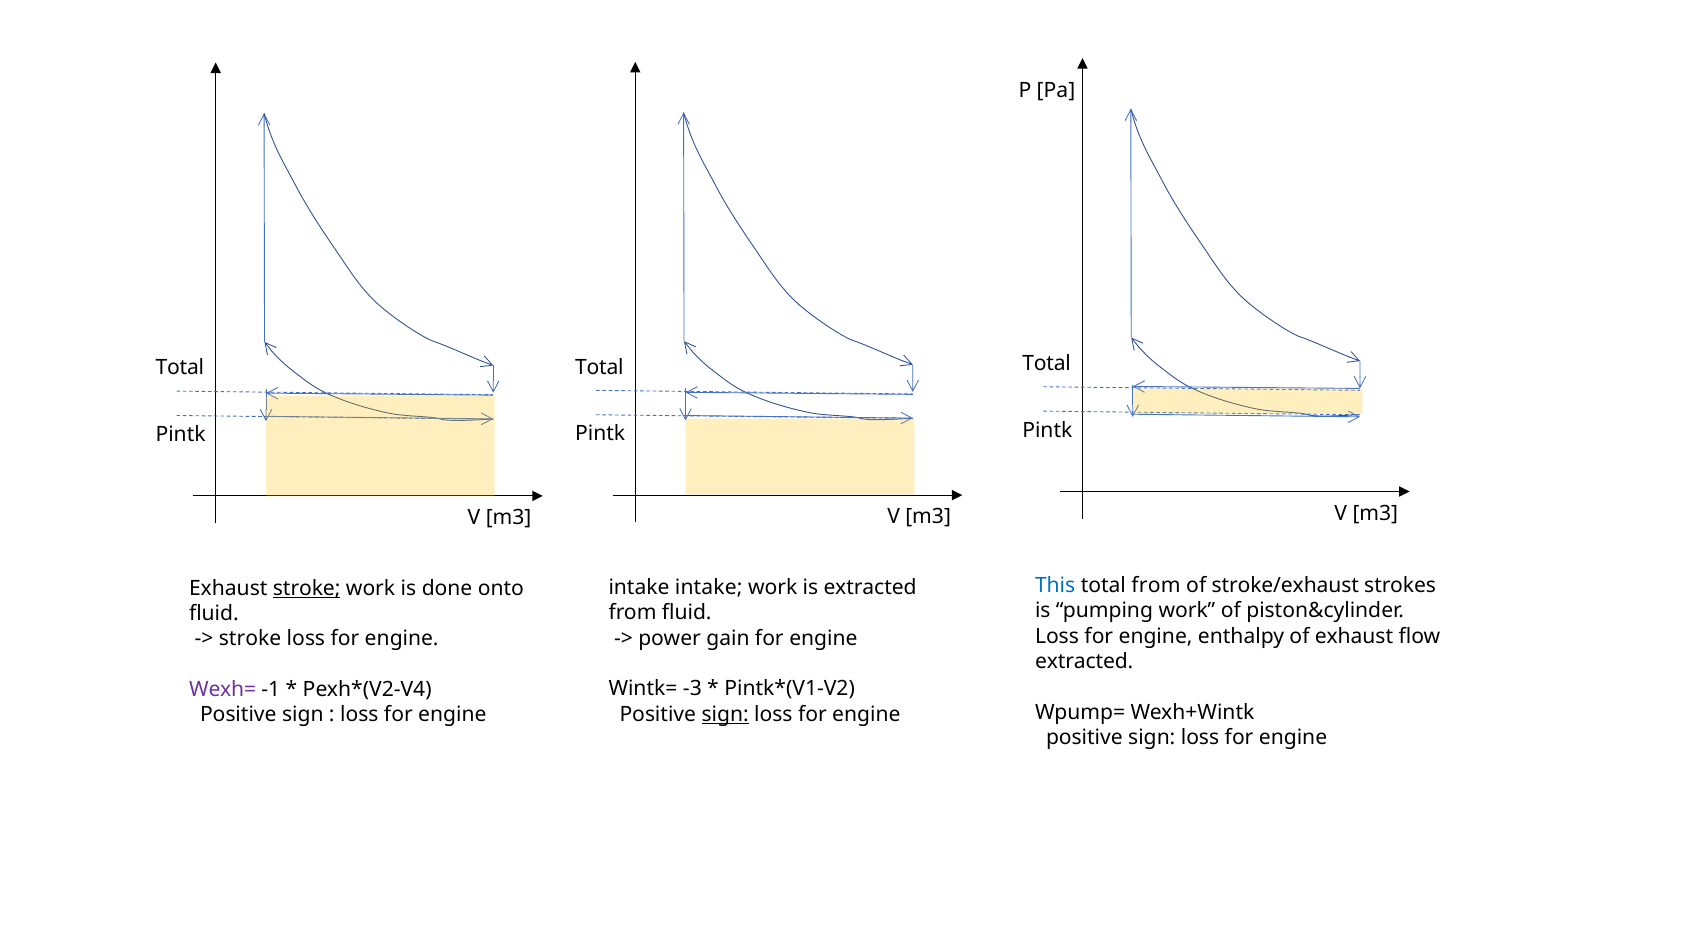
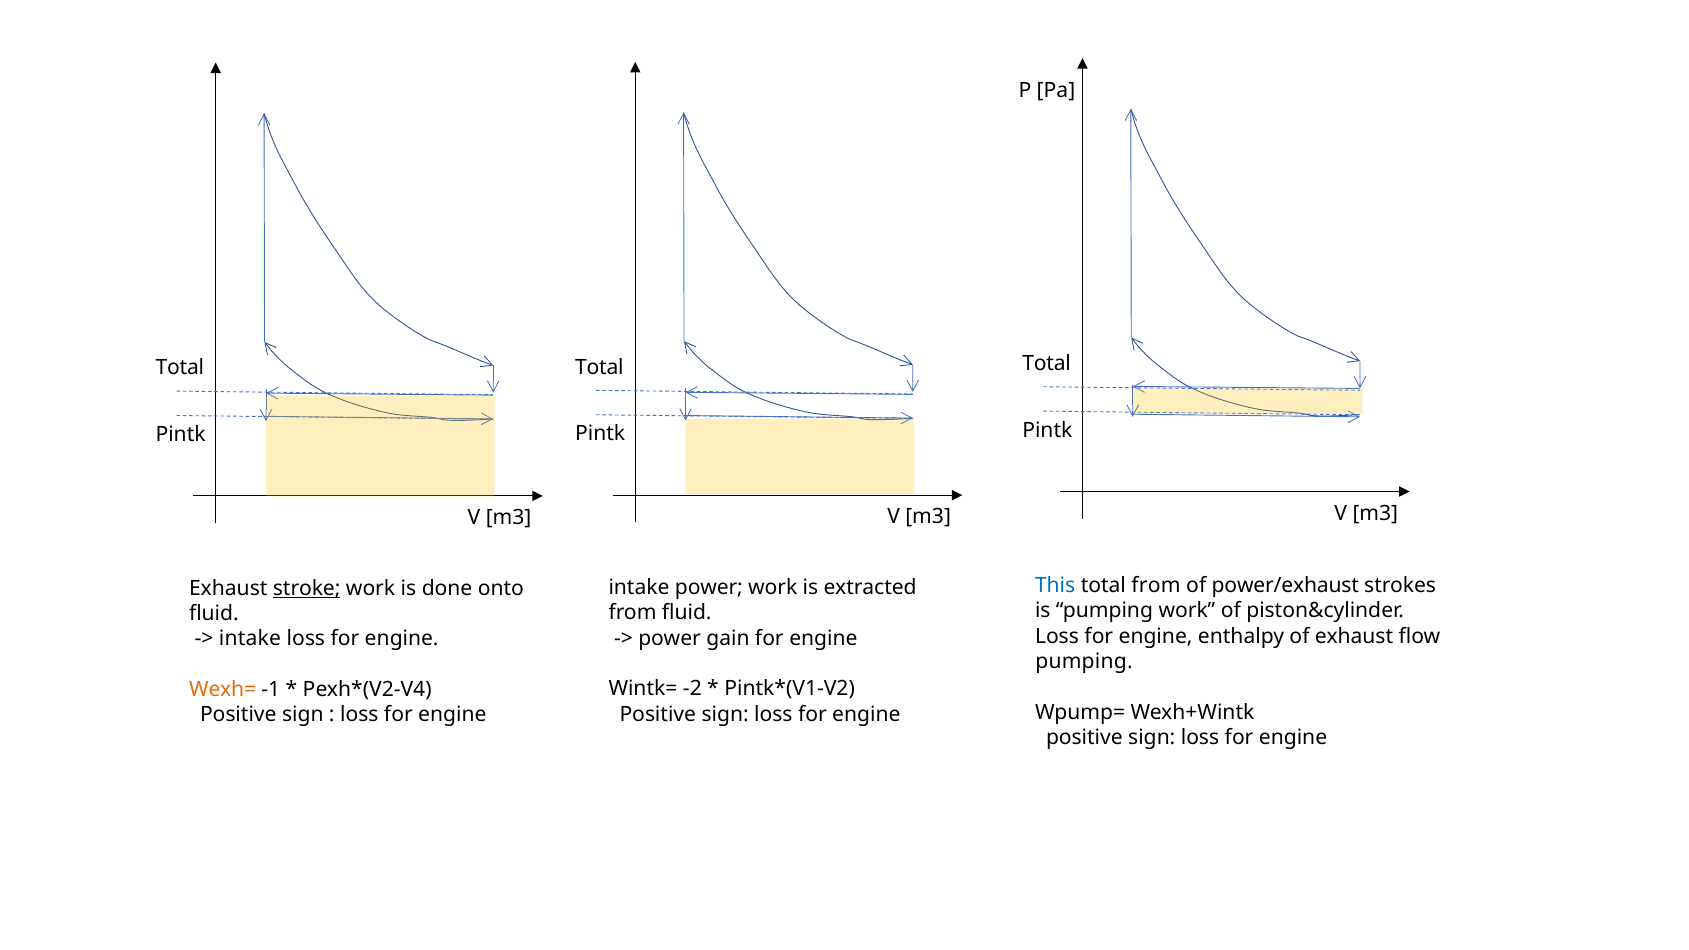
stroke/exhaust: stroke/exhaust -> power/exhaust (1285, 585)
intake intake: intake -> power (709, 588)
stroke: stroke -> intake (250, 639)
extracted: extracted -> pumping (1084, 661)
-3: -3 -> -2 (692, 689)
Wexh= colour: purple -> orange (223, 690)
sign underline: present -> none (725, 714)
